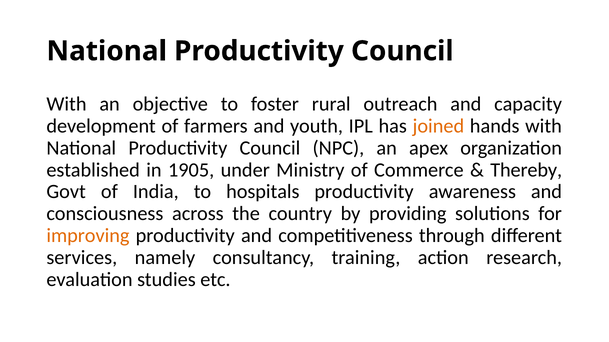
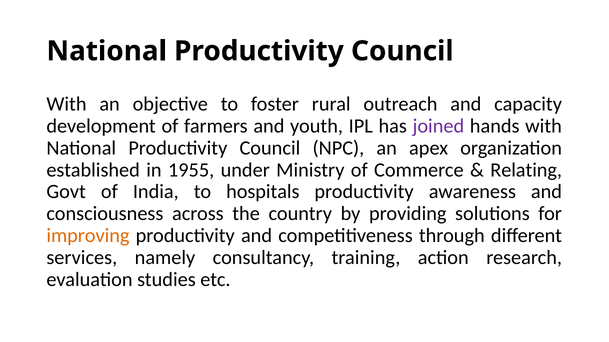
joined colour: orange -> purple (438, 126)
1905: 1905 -> 1955 (191, 170)
Thereby: Thereby -> Relating (526, 170)
